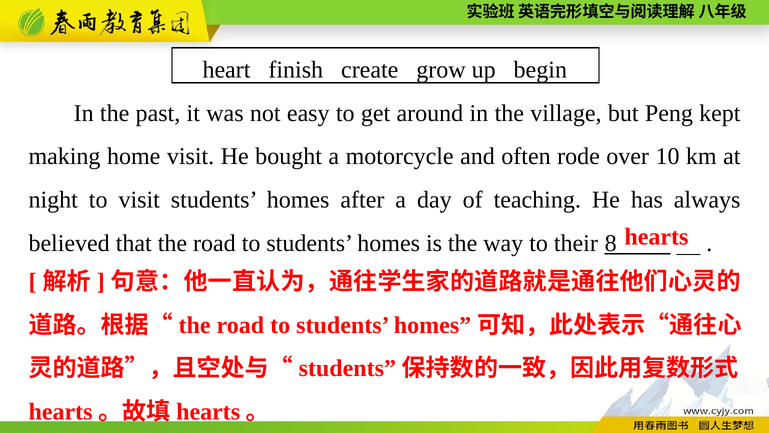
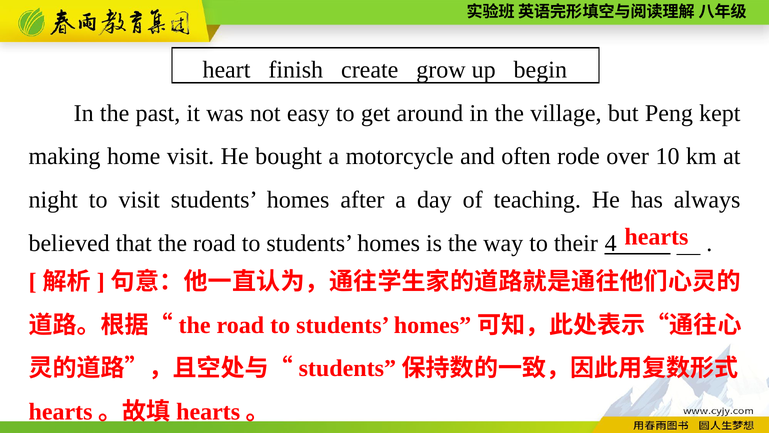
8: 8 -> 4 (611, 243)
